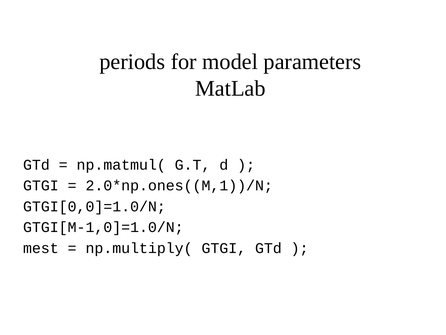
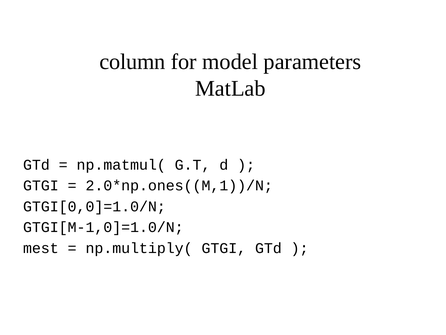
periods: periods -> column (132, 62)
